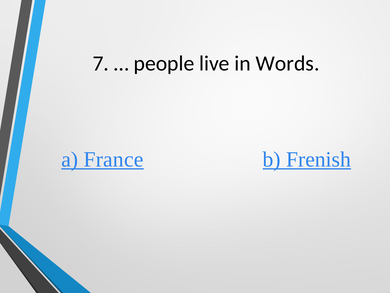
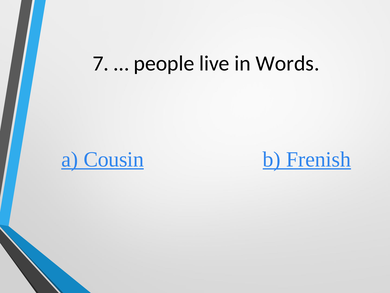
France: France -> Cousin (114, 159)
